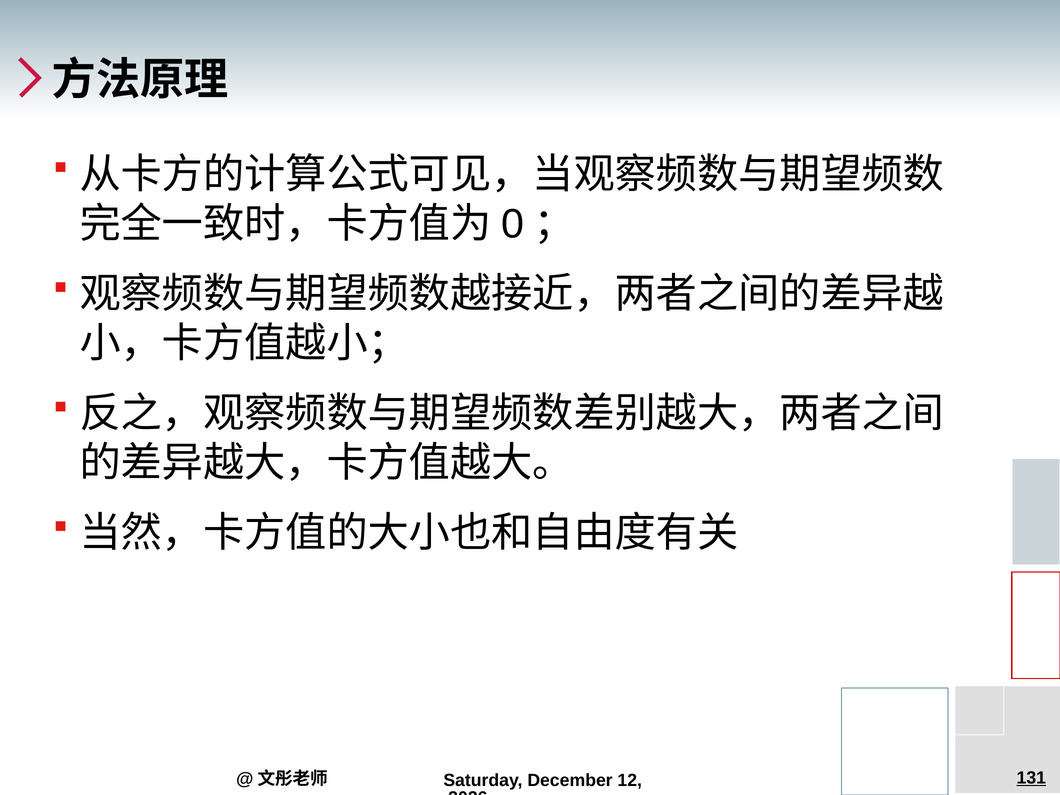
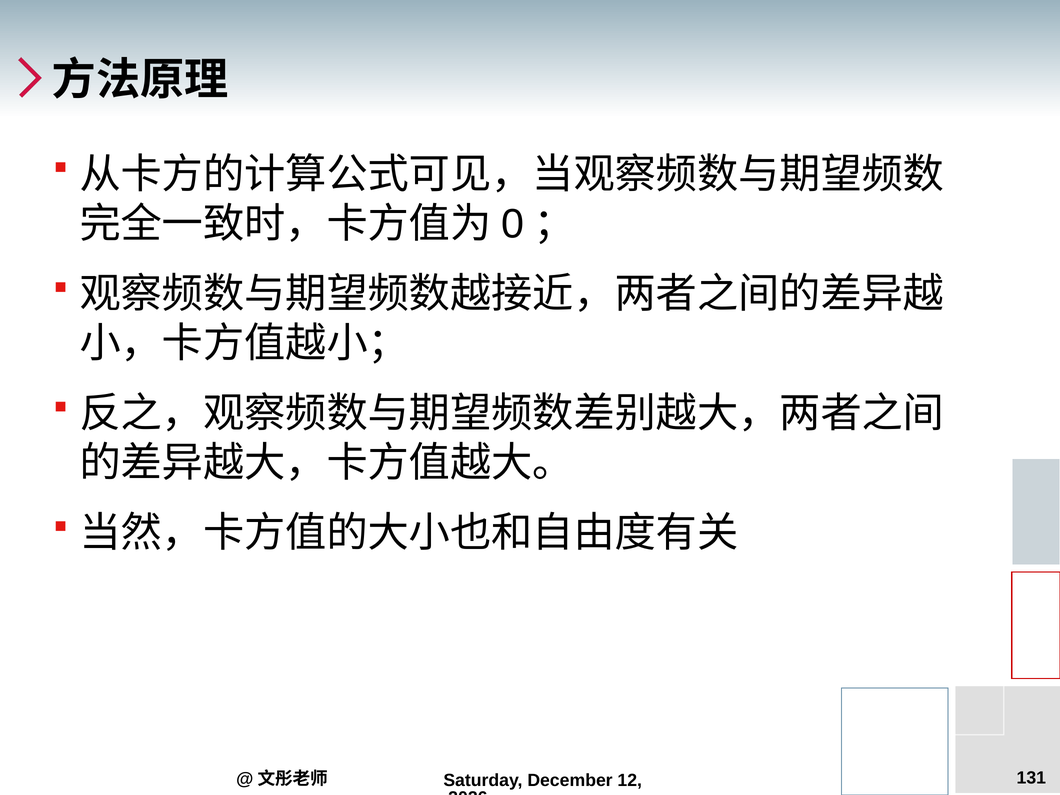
131 underline: present -> none (1031, 778)
